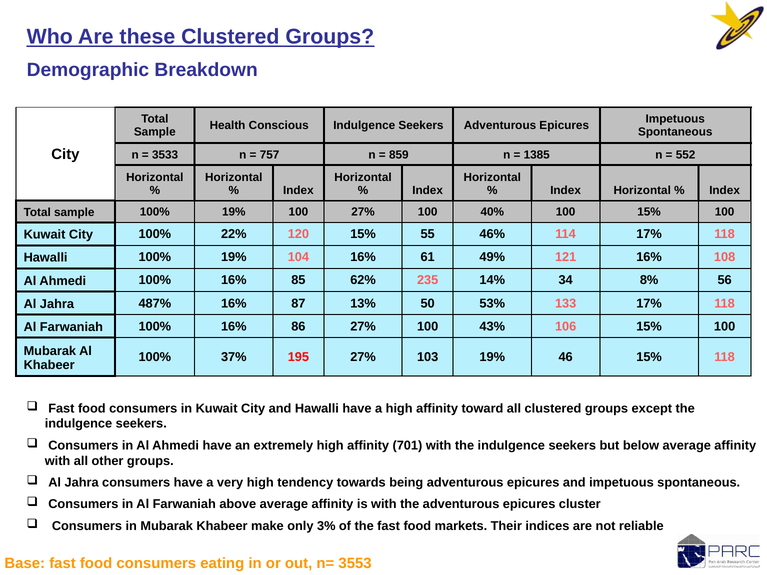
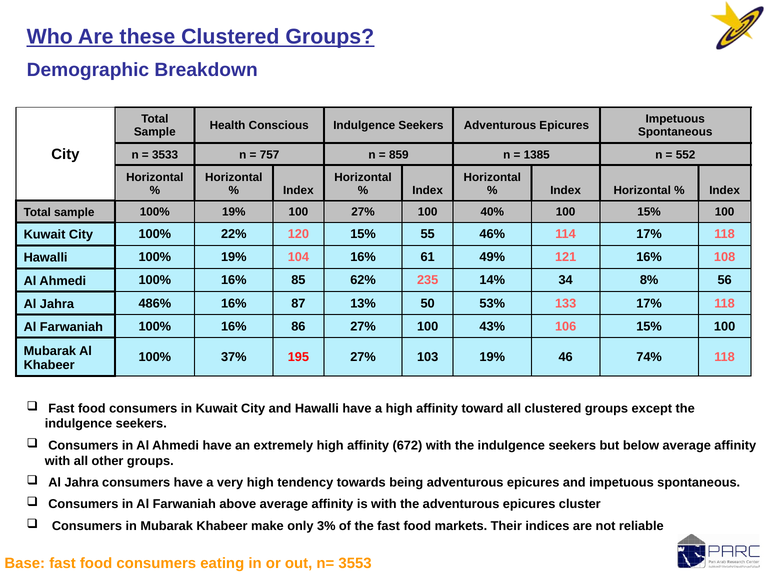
487%: 487% -> 486% (155, 303)
46 15%: 15% -> 74% (649, 357)
701: 701 -> 672 (407, 446)
